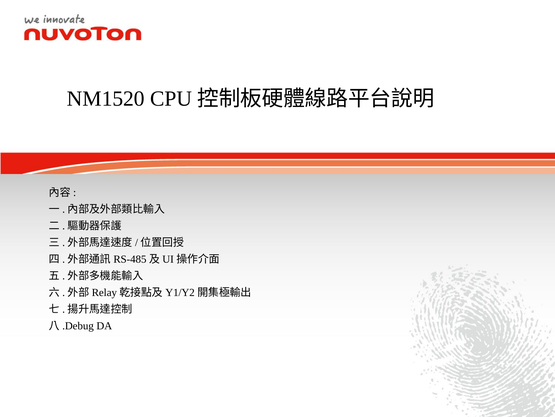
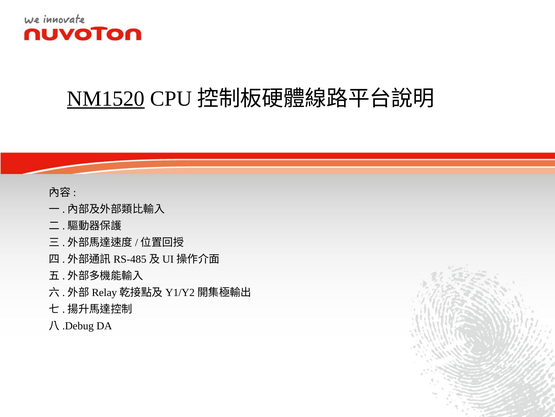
NM1520 underline: none -> present (106, 98)
